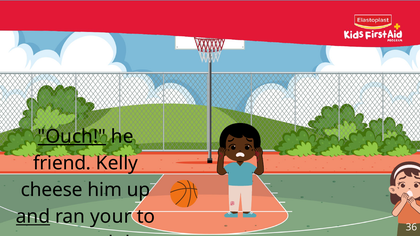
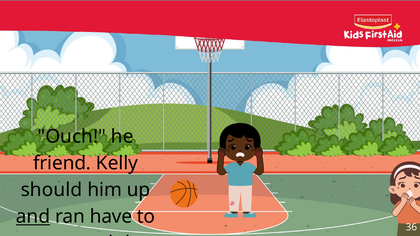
Ouch underline: present -> none (72, 137)
cheese: cheese -> should (52, 190)
your: your -> have (111, 217)
